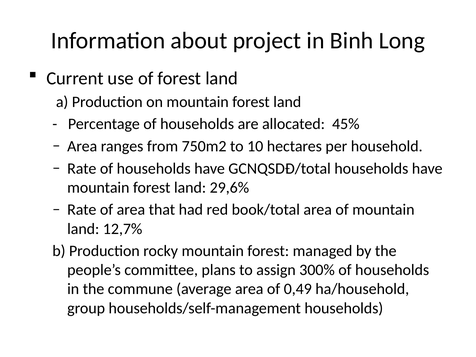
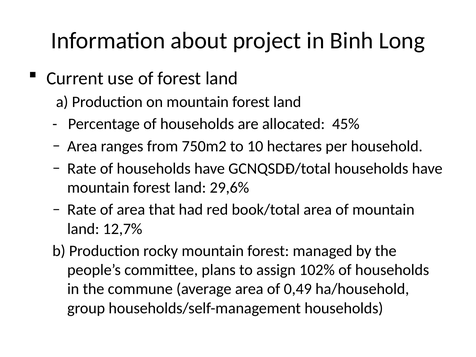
300%: 300% -> 102% (317, 270)
